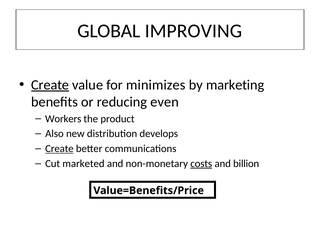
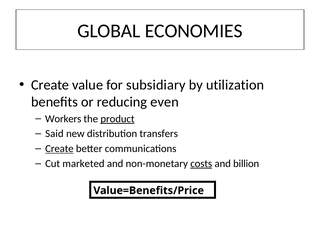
IMPROVING: IMPROVING -> ECONOMIES (194, 31)
Create underline: present -> none (50, 85)
minimizes: minimizes -> subsidiary (156, 85)
marketing: marketing -> utilization (235, 85)
product underline: none -> present (117, 119)
Also: Also -> Said (54, 134)
develops: develops -> transfers (159, 134)
